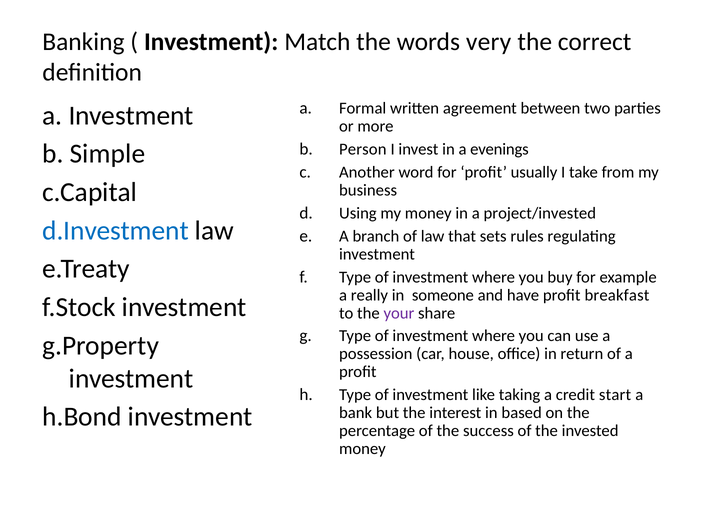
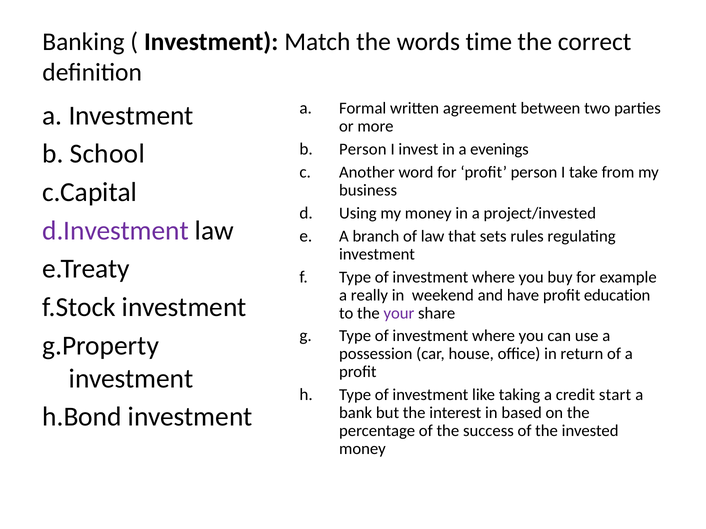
very: very -> time (489, 42)
Simple: Simple -> School (107, 154)
profit usually: usually -> person (534, 172)
d.Investment colour: blue -> purple (116, 231)
someone: someone -> weekend (443, 295)
breakfast: breakfast -> education (617, 295)
